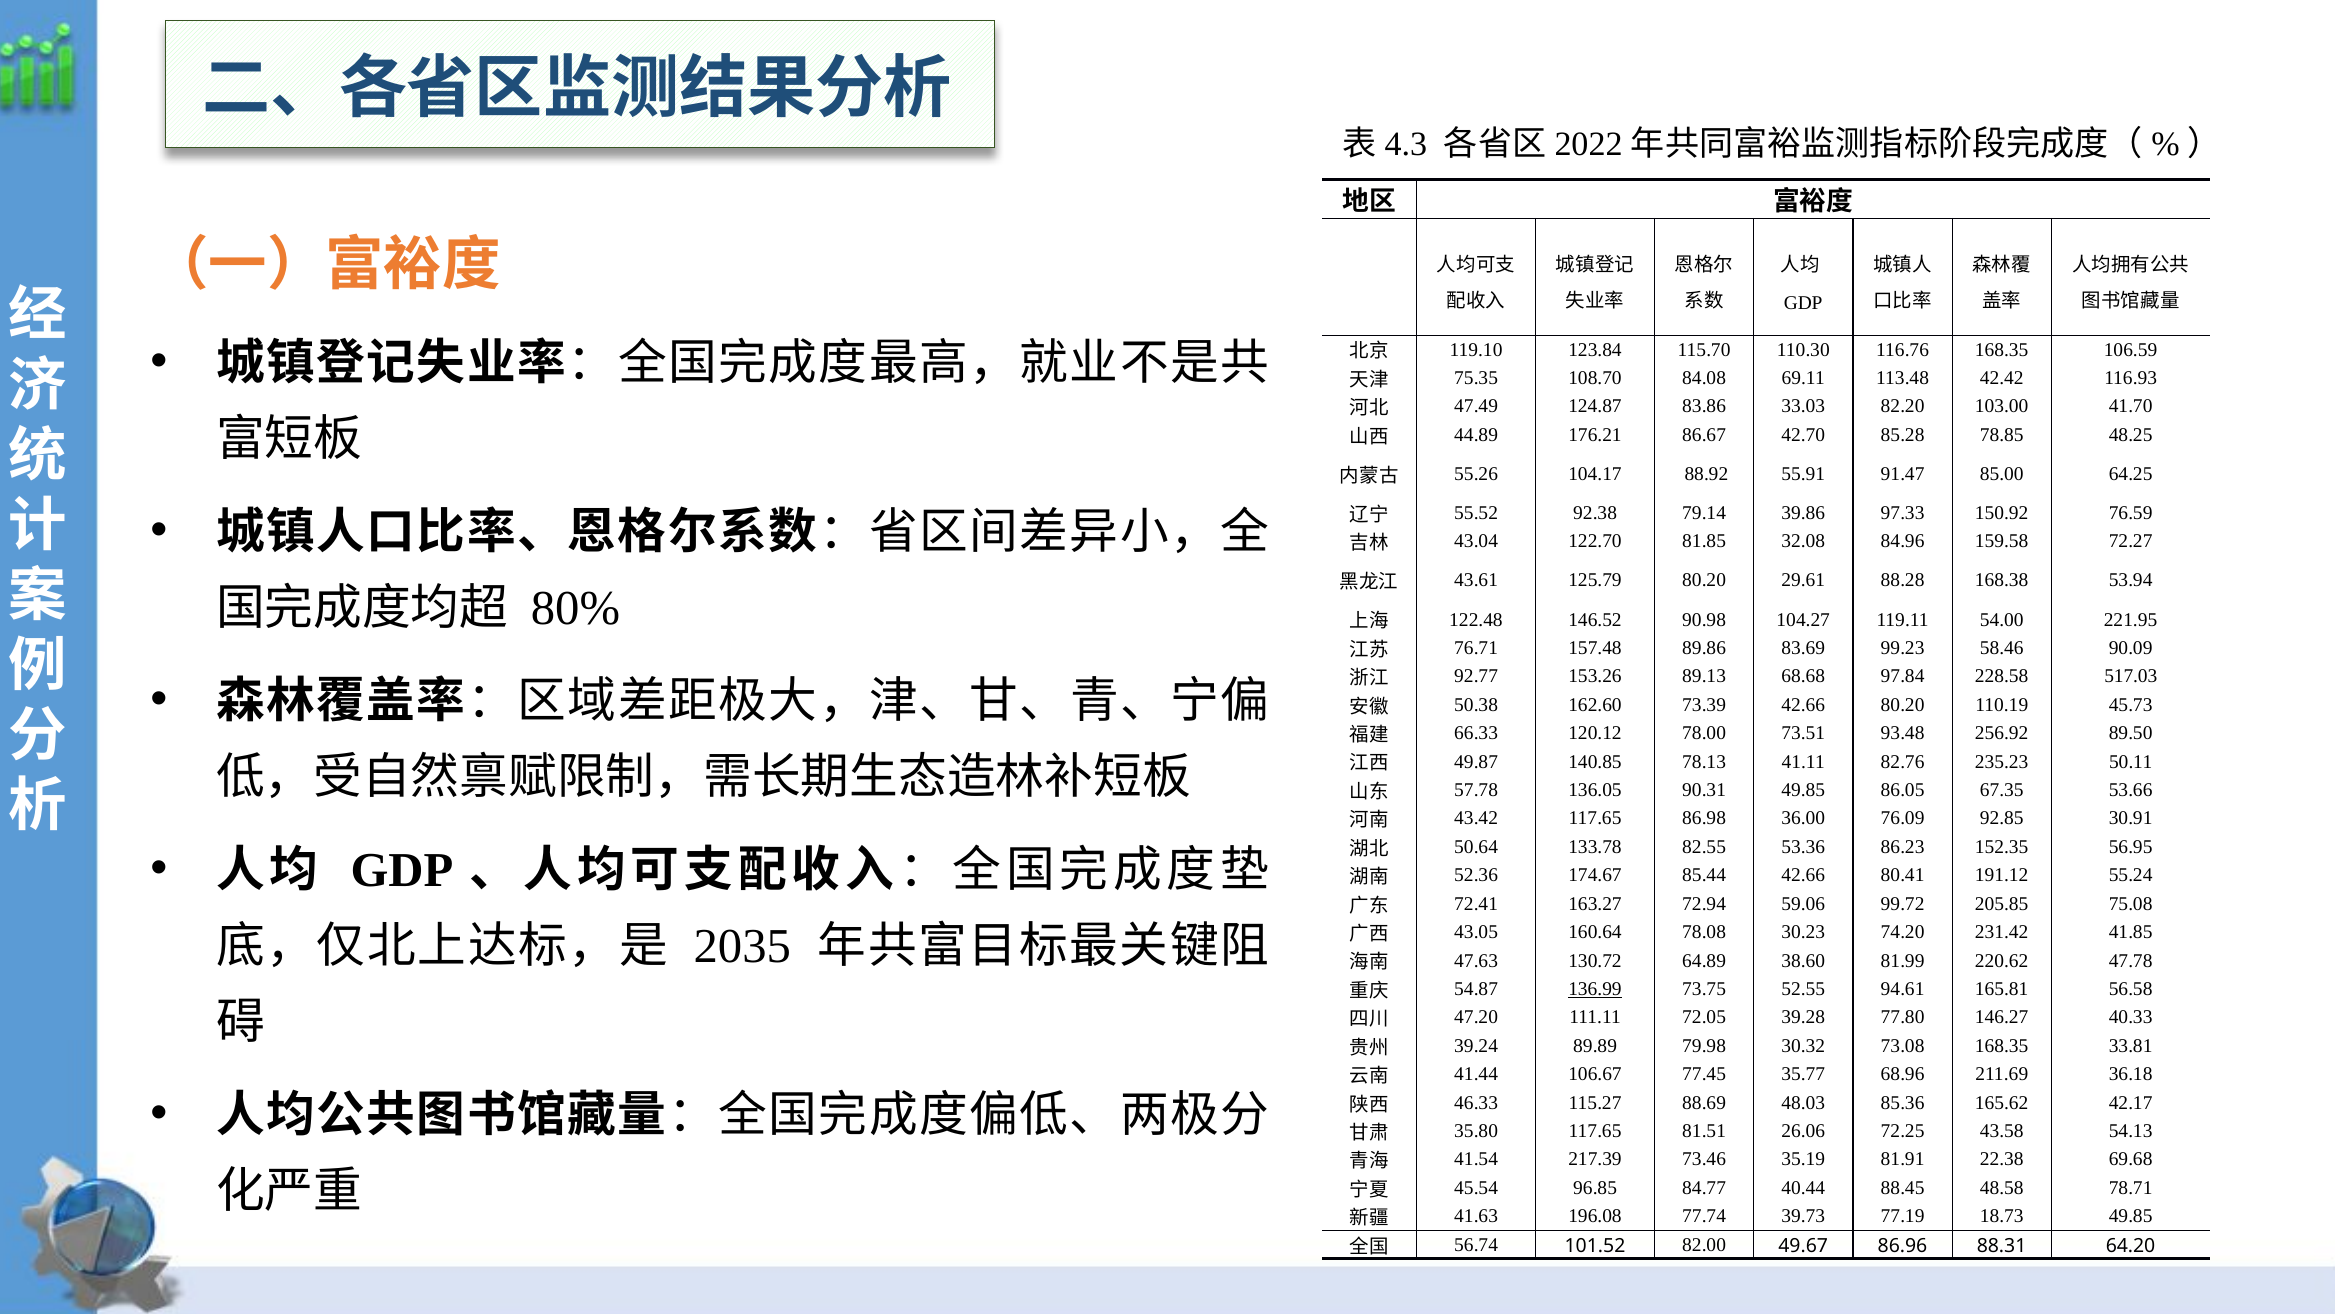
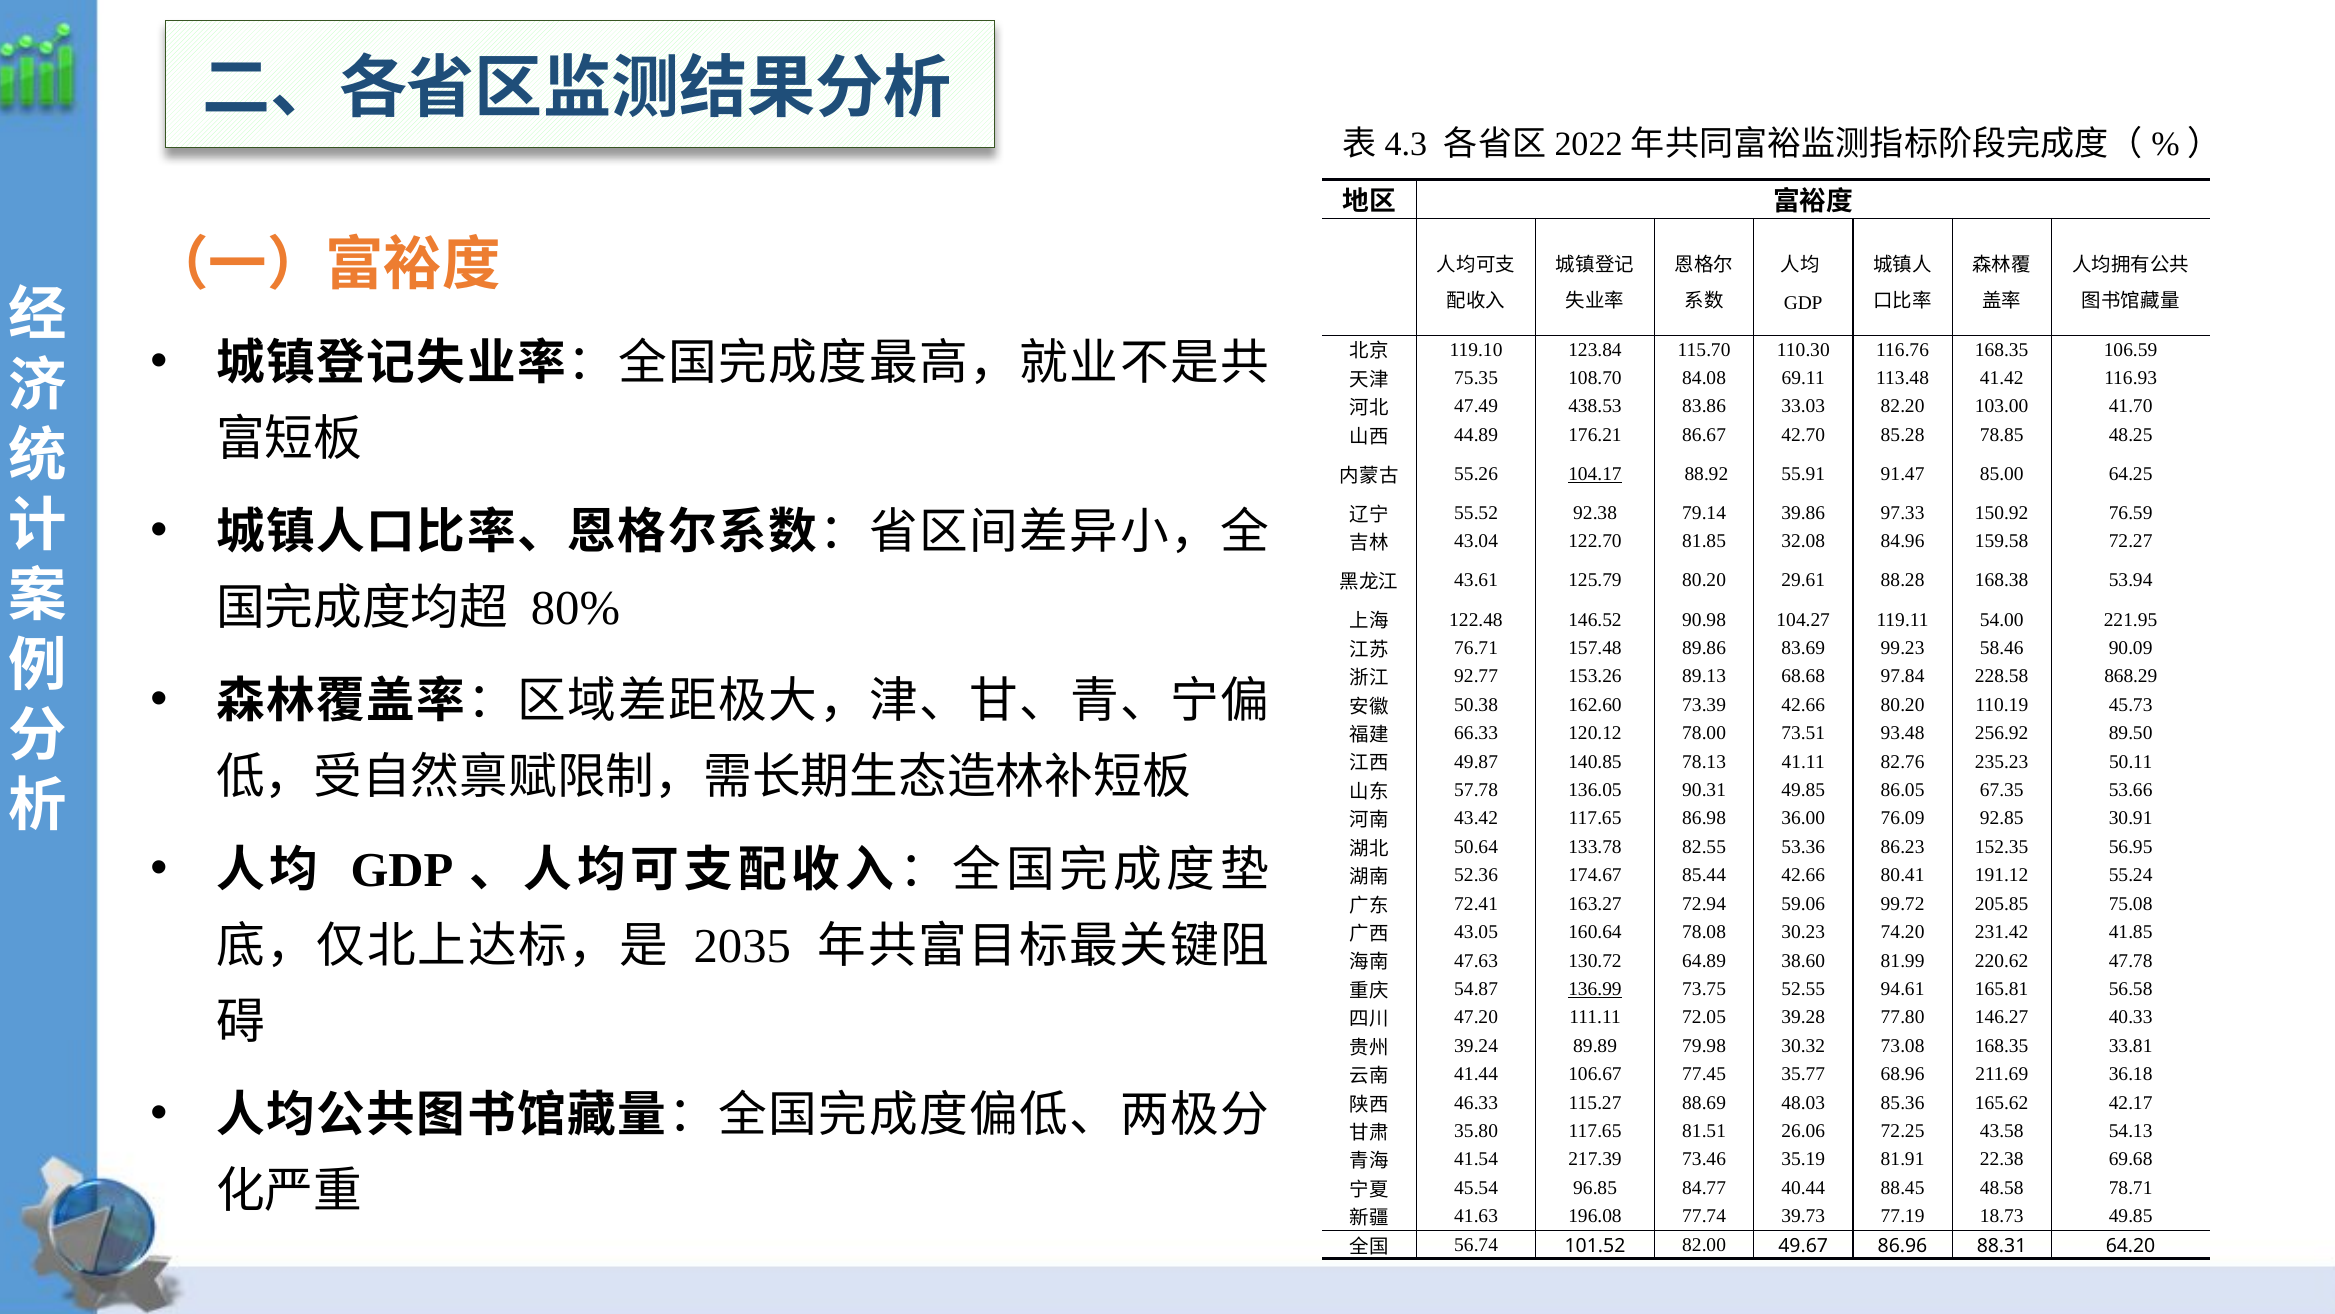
42.42: 42.42 -> 41.42 (2002, 378)
124.87: 124.87 -> 438.53 (1595, 406)
104.17 underline: none -> present (1595, 474)
517.03: 517.03 -> 868.29 (2131, 676)
